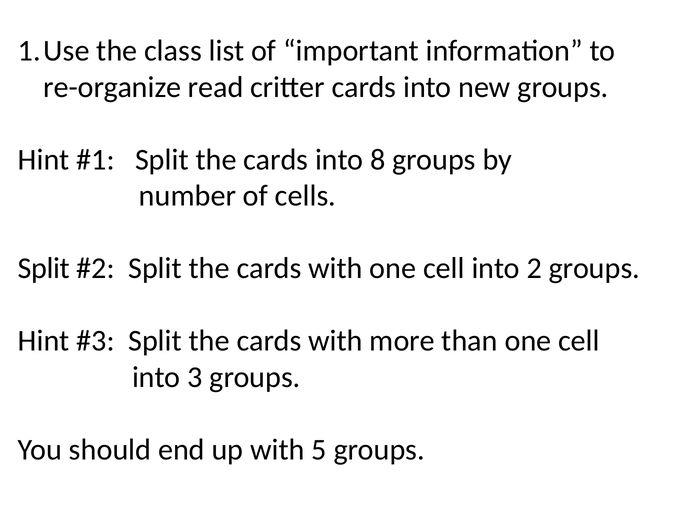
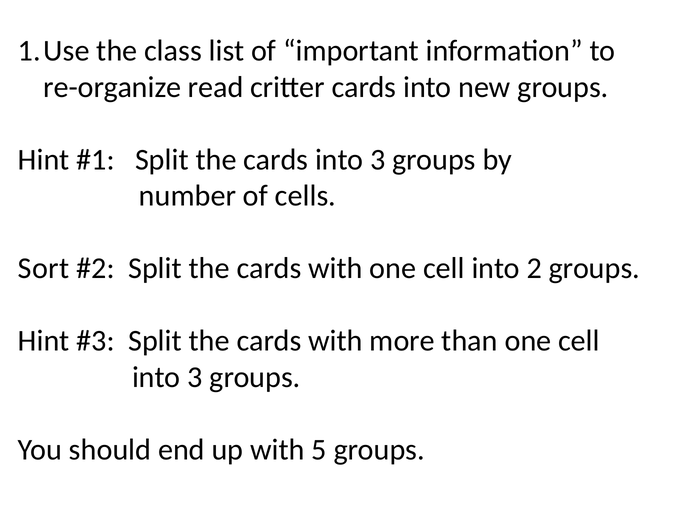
cards into 8: 8 -> 3 (378, 159)
Split: Split -> Sort (44, 268)
